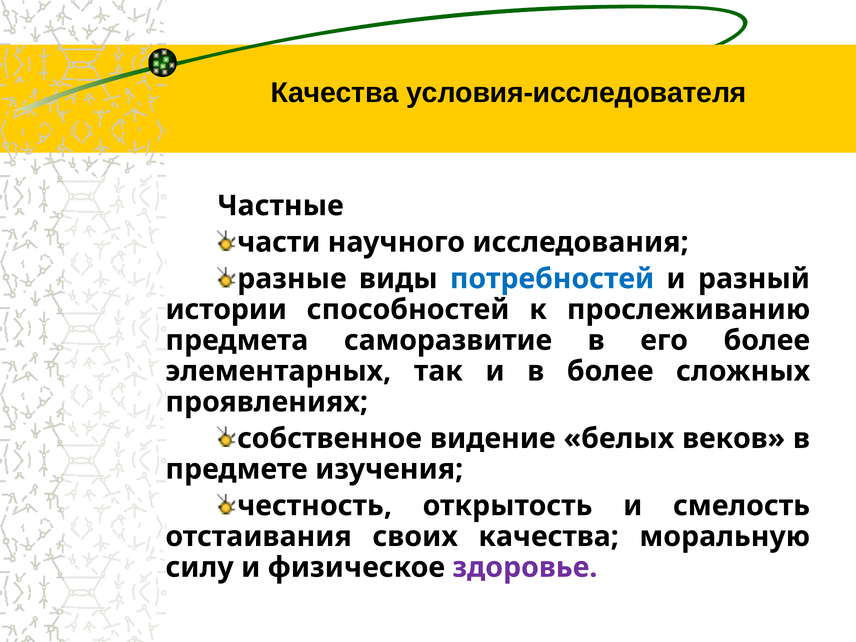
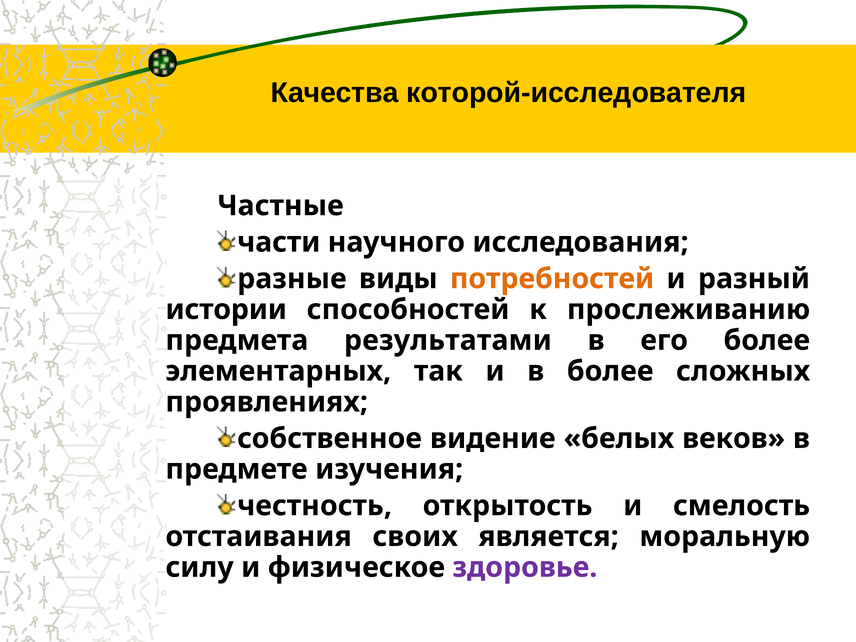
условия-исследователя: условия-исследователя -> которой-исследователя (576, 93)
потребностей colour: blue -> orange (552, 279)
саморазвитие: саморазвитие -> результатами (448, 340)
своих качества: качества -> является (549, 537)
